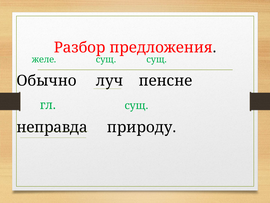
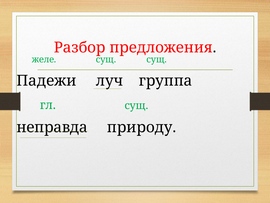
Обычно: Обычно -> Падежи (46, 81)
пенсне: пенсне -> группа (166, 81)
